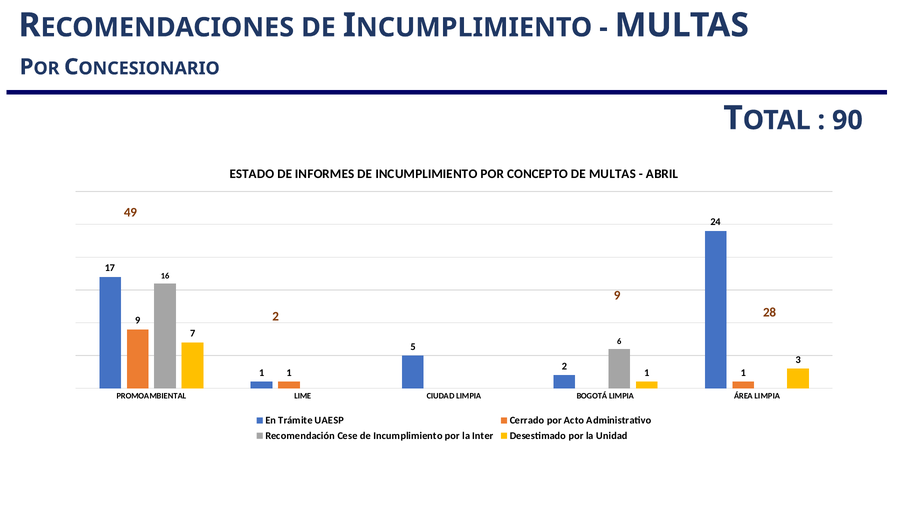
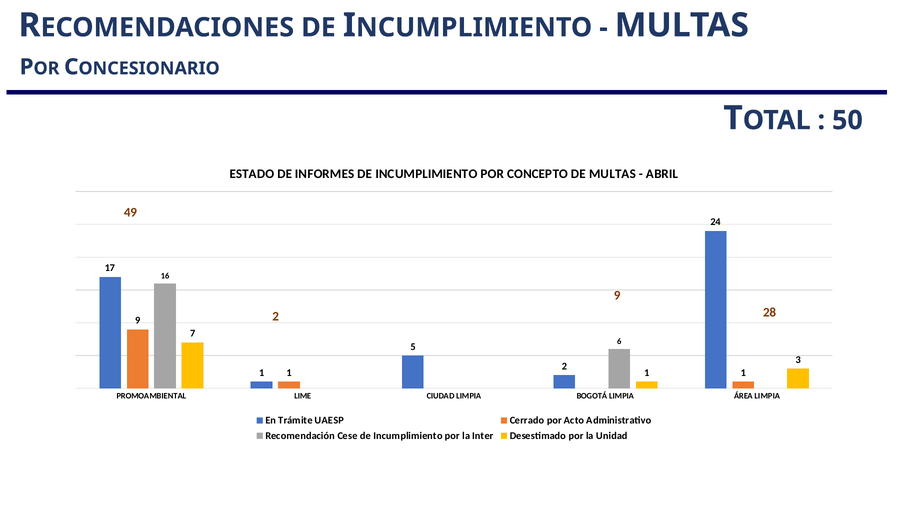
90: 90 -> 50 (847, 120)
